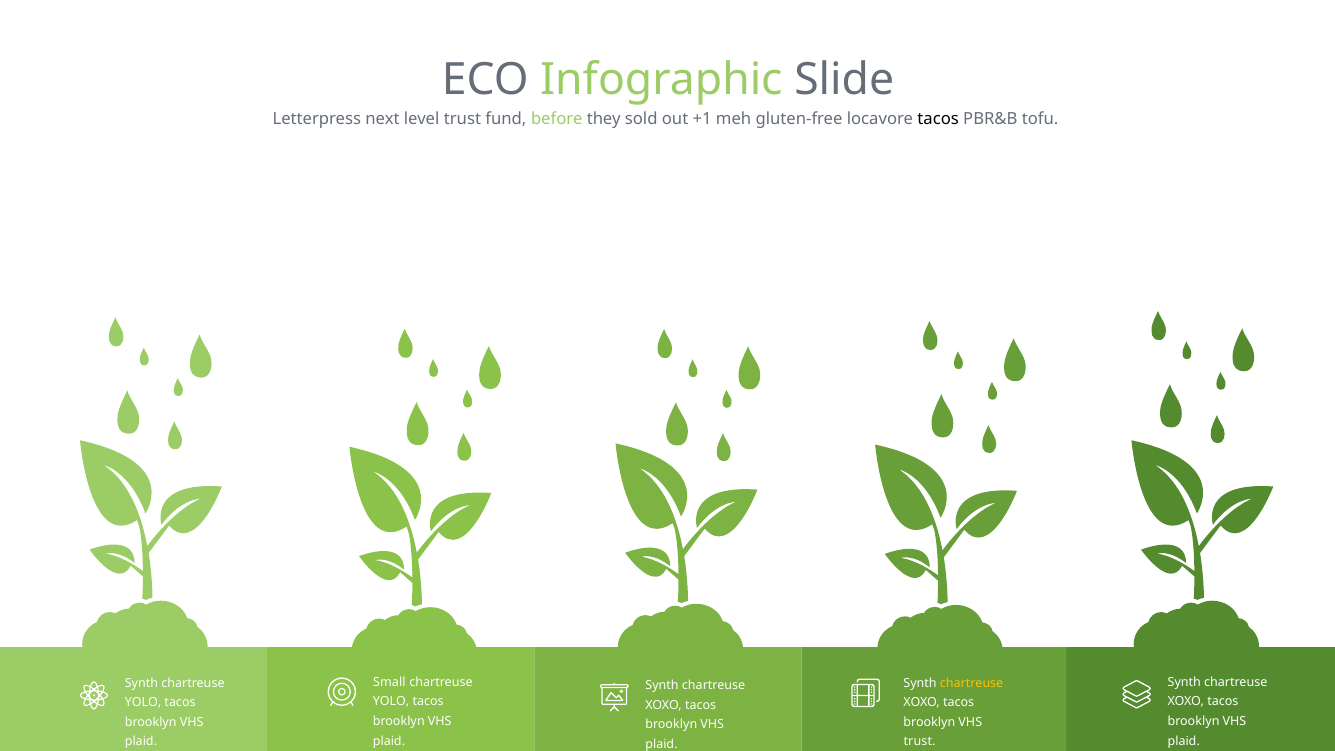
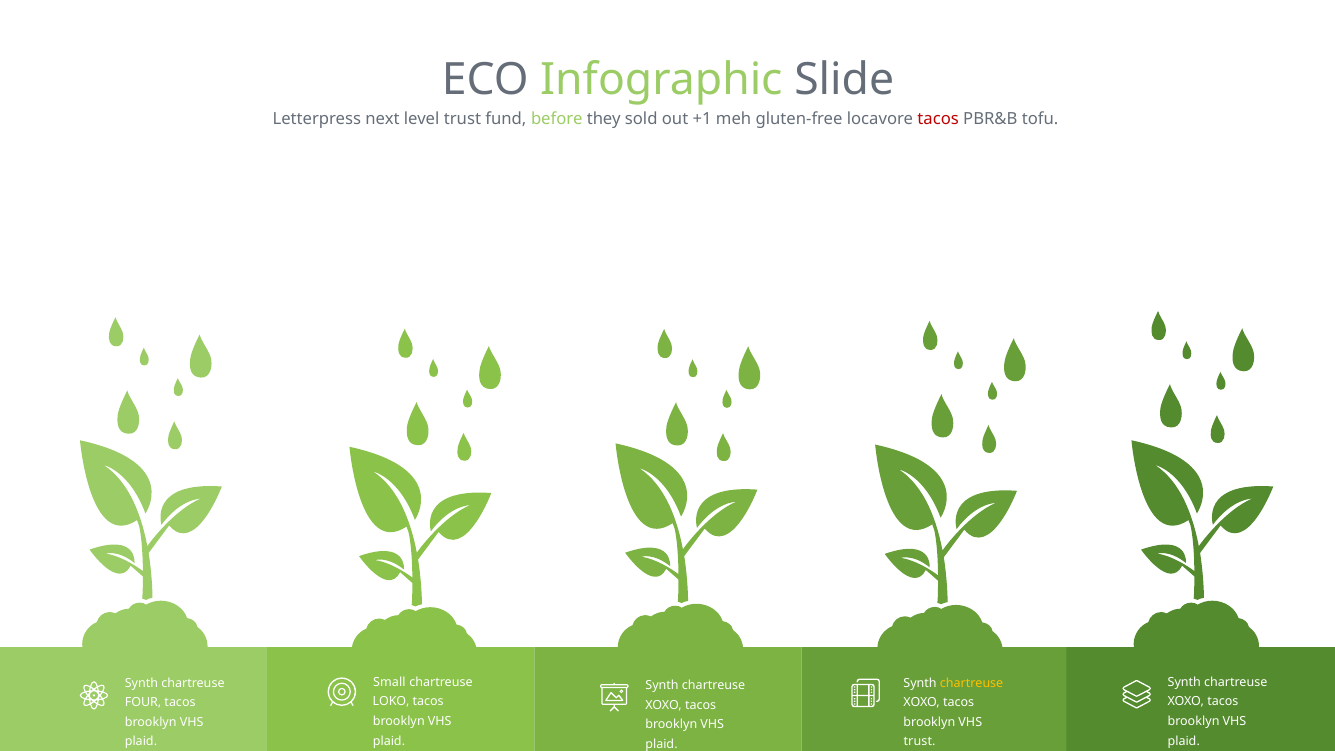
tacos colour: black -> red (938, 119)
YOLO: YOLO -> LOKO (391, 702)
YOLO: YOLO -> FOUR (143, 702)
